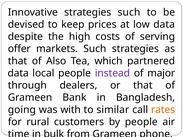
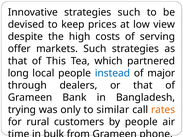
low data: data -> view (164, 24)
Also: Also -> This (56, 61)
data: data -> long (18, 73)
instead colour: purple -> blue (112, 73)
going: going -> trying (22, 110)
with: with -> only (71, 110)
